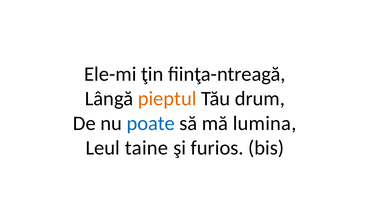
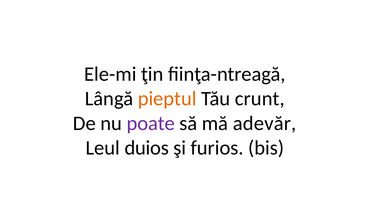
drum: drum -> crunt (260, 99)
poate colour: blue -> purple (151, 123)
lumina: lumina -> adevăr (265, 123)
taine: taine -> duios (147, 148)
